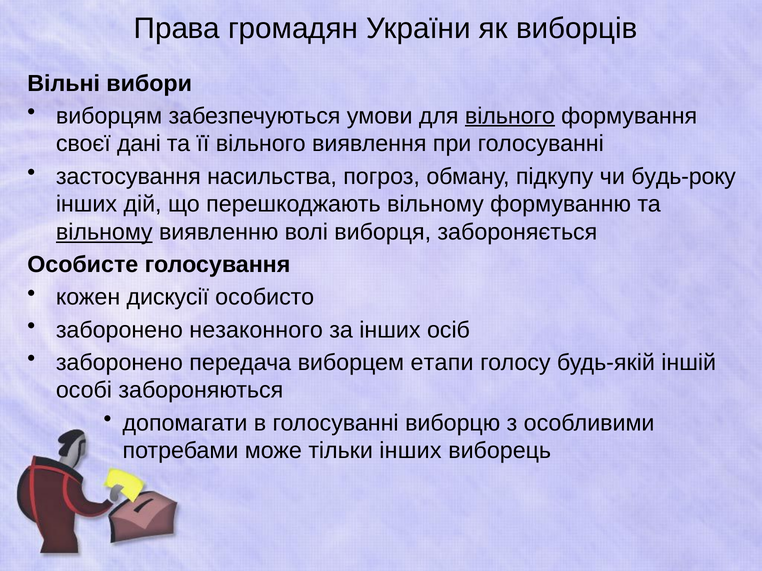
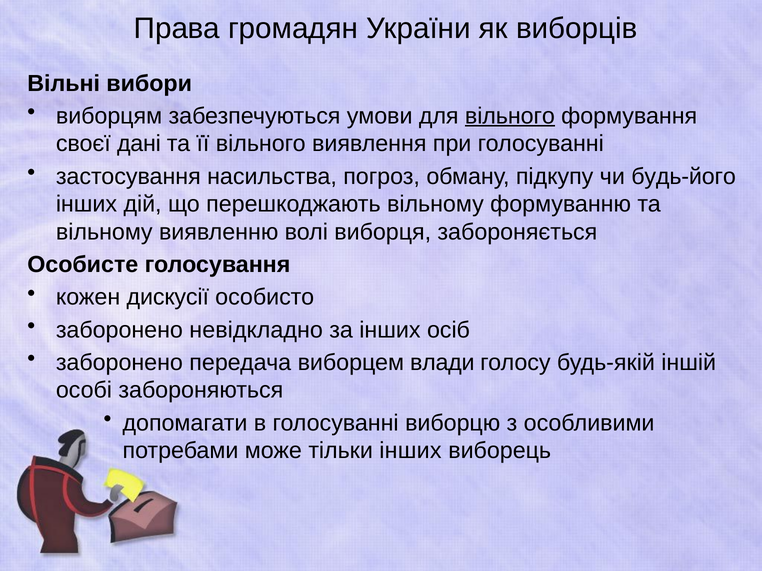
будь-року: будь-року -> будь-його (684, 177)
вільному underline: present -> none (104, 232)
незаконного: незаконного -> невідкладно (256, 330)
етапи: етапи -> влади (442, 363)
